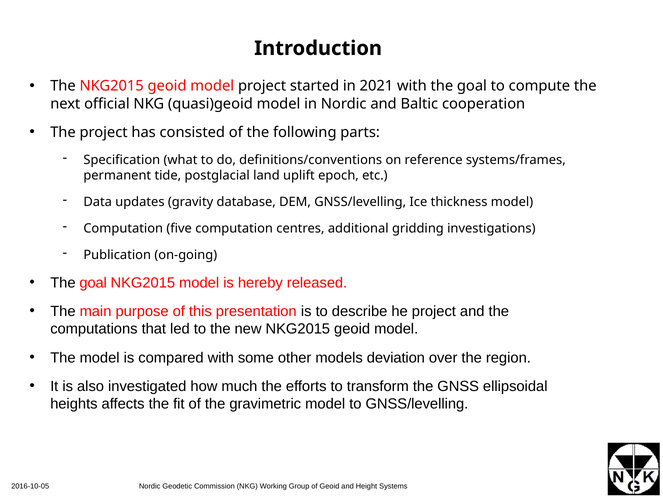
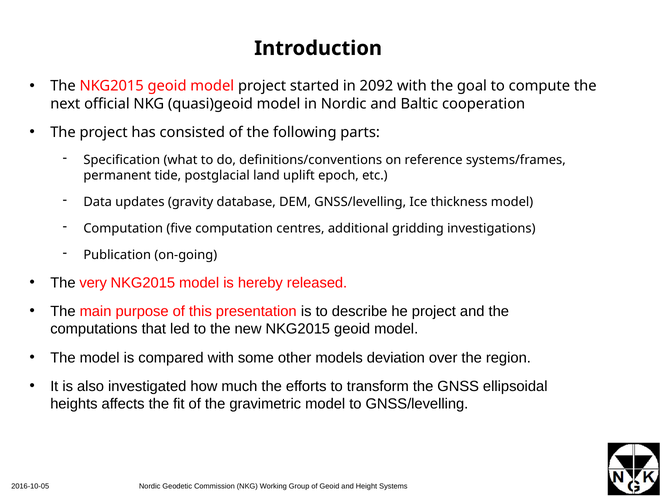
2021: 2021 -> 2092 (376, 86)
goal: goal -> very (93, 283)
